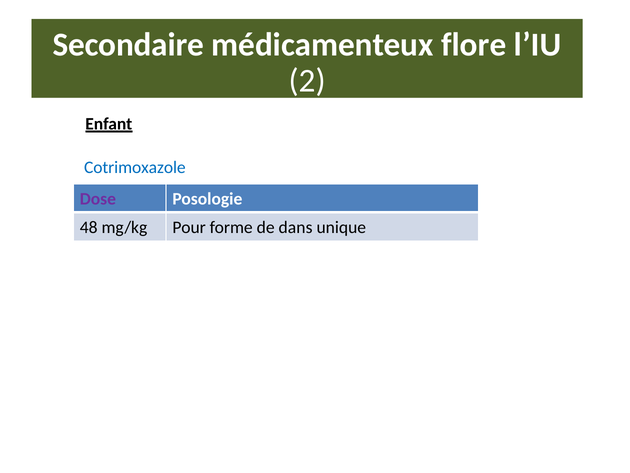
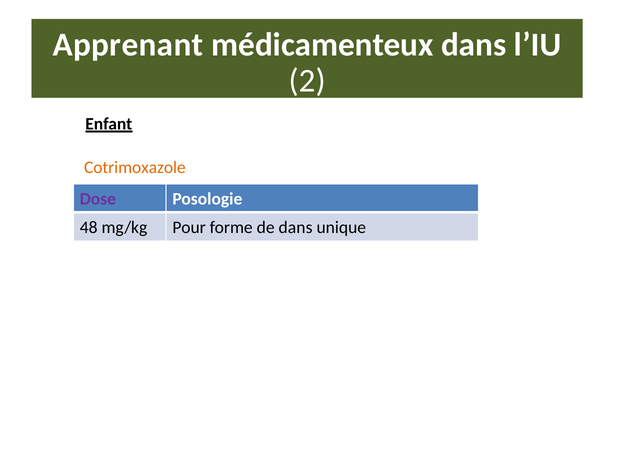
Secondaire: Secondaire -> Apprenant (128, 45)
médicamenteux flore: flore -> dans (474, 45)
Cotrimoxazole colour: blue -> orange (135, 167)
